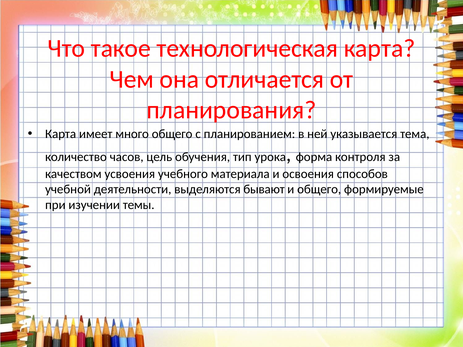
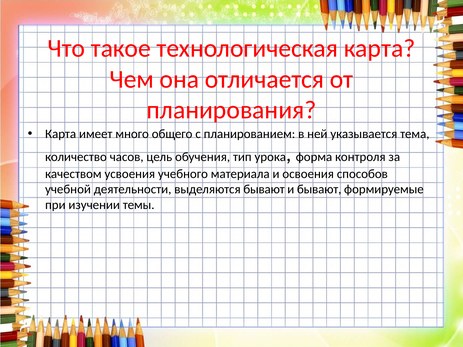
и общего: общего -> бывают (319, 190)
